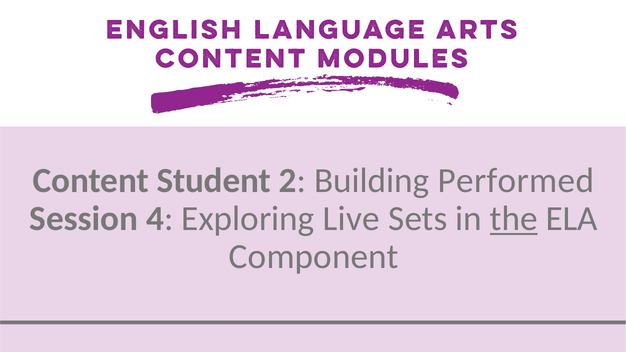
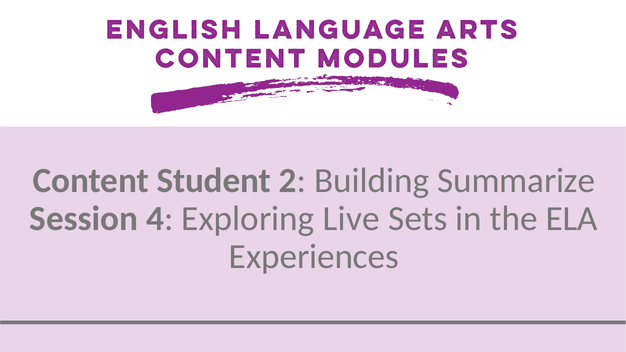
Performed: Performed -> Summarize (516, 181)
the underline: present -> none (514, 219)
Component: Component -> Experiences (314, 257)
